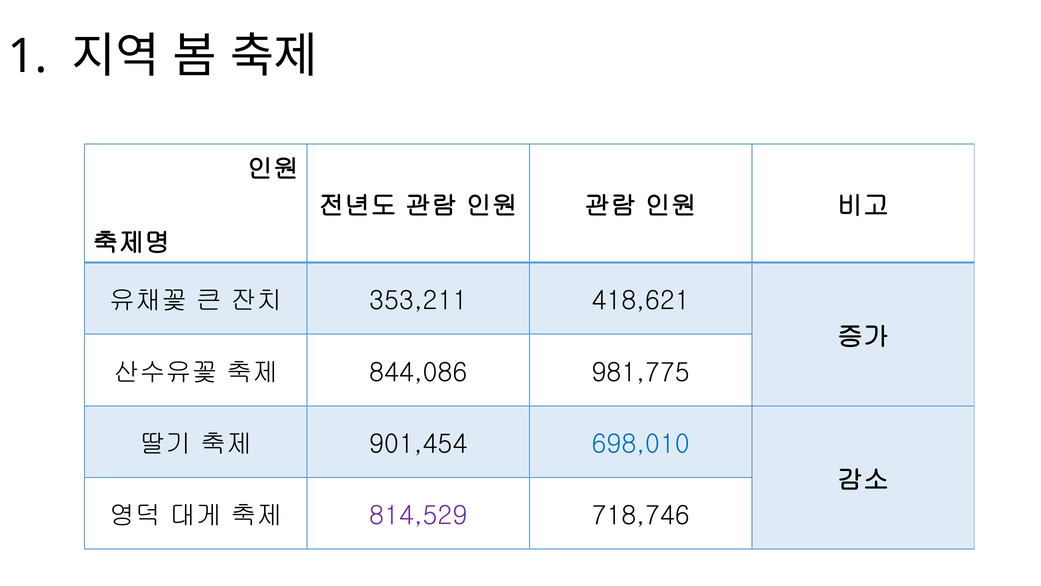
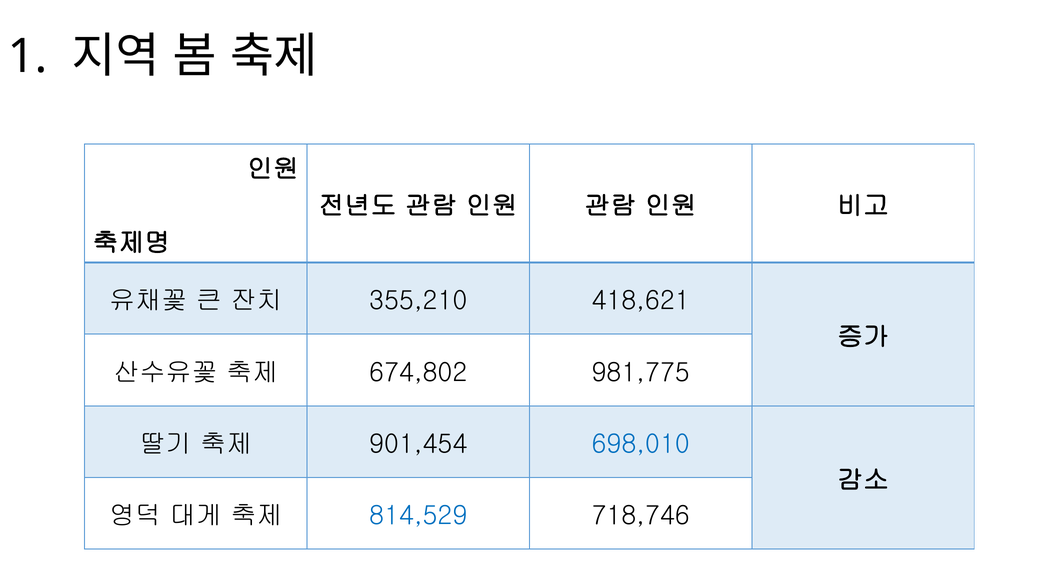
353,211: 353,211 -> 355,210 (418, 301)
844,086: 844,086 -> 674,802 (418, 372)
814,529 colour: purple -> blue (418, 515)
